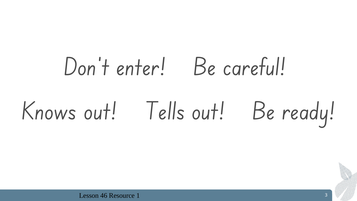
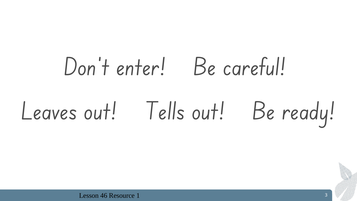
Knows: Knows -> Leaves (49, 112)
